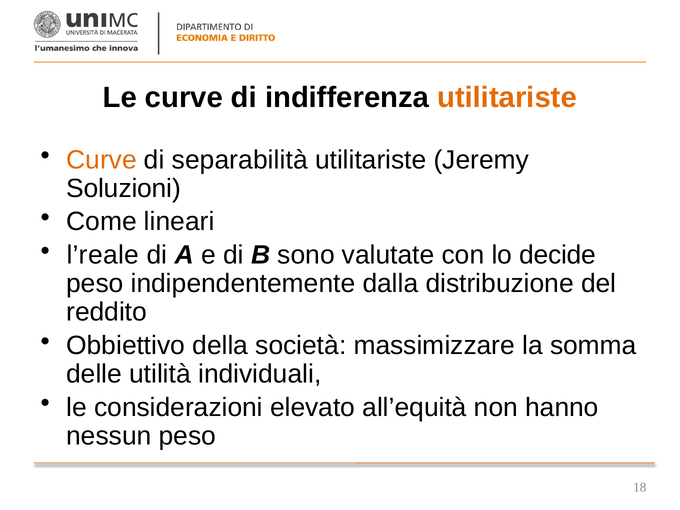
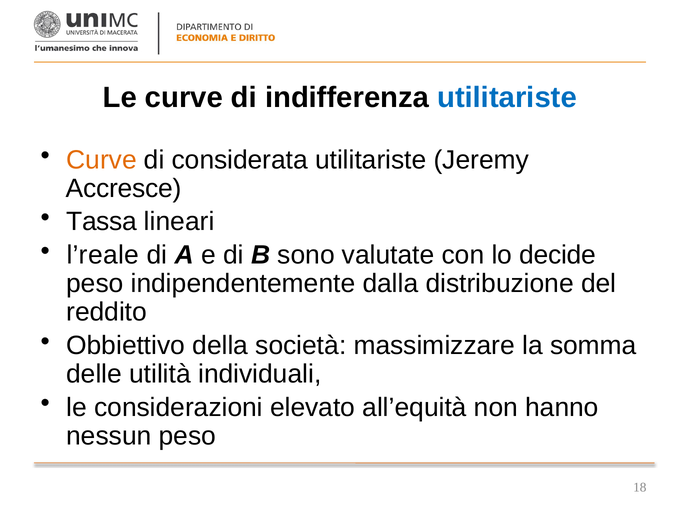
utilitariste colour: orange -> blue (507, 97)
separabilità: separabilità -> considerata (240, 160)
Soluzioni: Soluzioni -> Accresce (124, 188)
Come: Come -> Tassa (102, 222)
